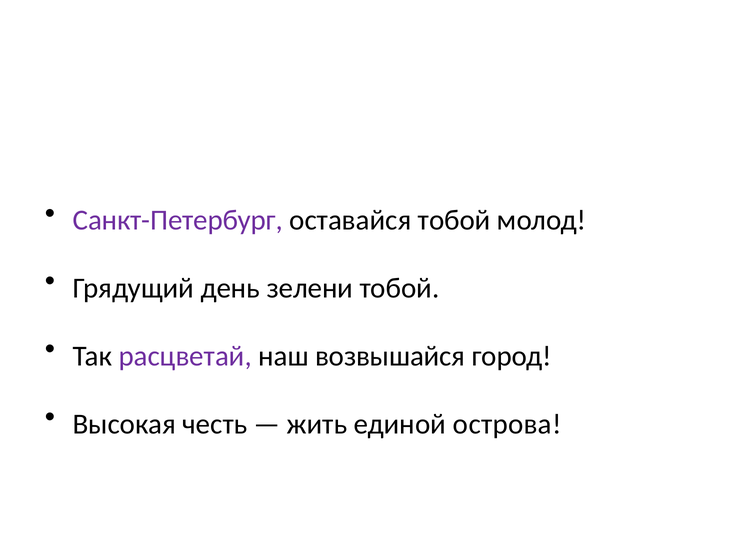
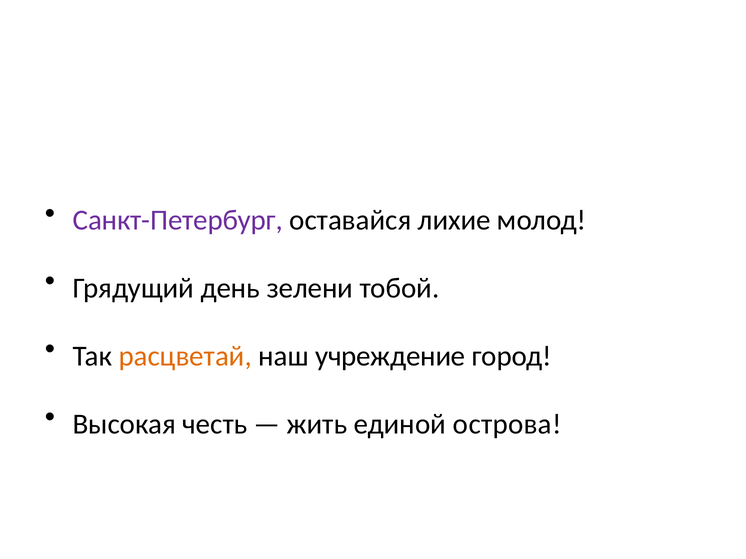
оставайся тобой: тобой -> лихие (454, 221)
расцветай colour: purple -> orange (185, 357)
возвышайся: возвышайся -> учреждение (390, 357)
